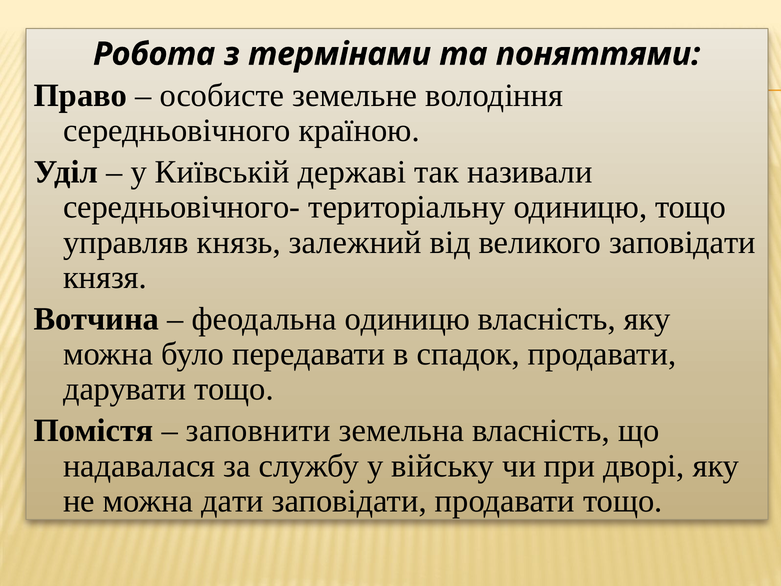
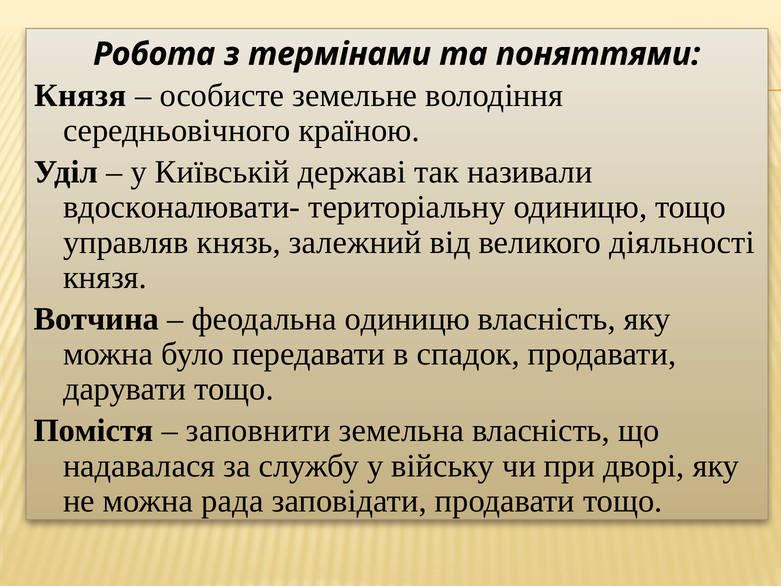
Право: Право -> Князя (80, 95)
середньовічного-: середньовічного- -> вдосконалювати- (182, 207)
великого заповідати: заповідати -> діяльності (682, 242)
дати: дати -> рада (232, 501)
